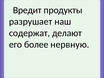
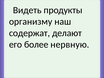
Вредит: Вредит -> Видеть (27, 10)
разрушает: разрушает -> организму (31, 22)
